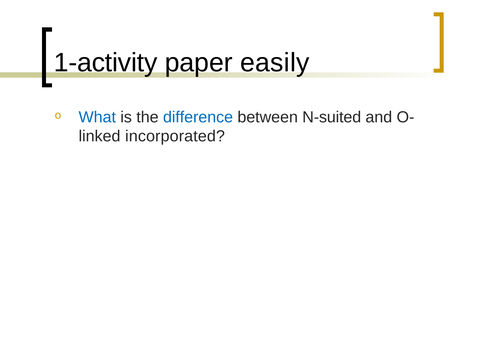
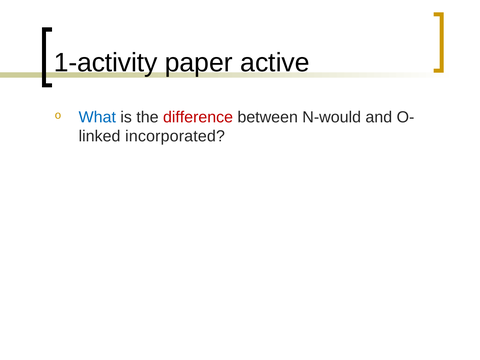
easily: easily -> active (275, 63)
difference colour: blue -> red (198, 117)
N-suited: N-suited -> N-would (332, 117)
